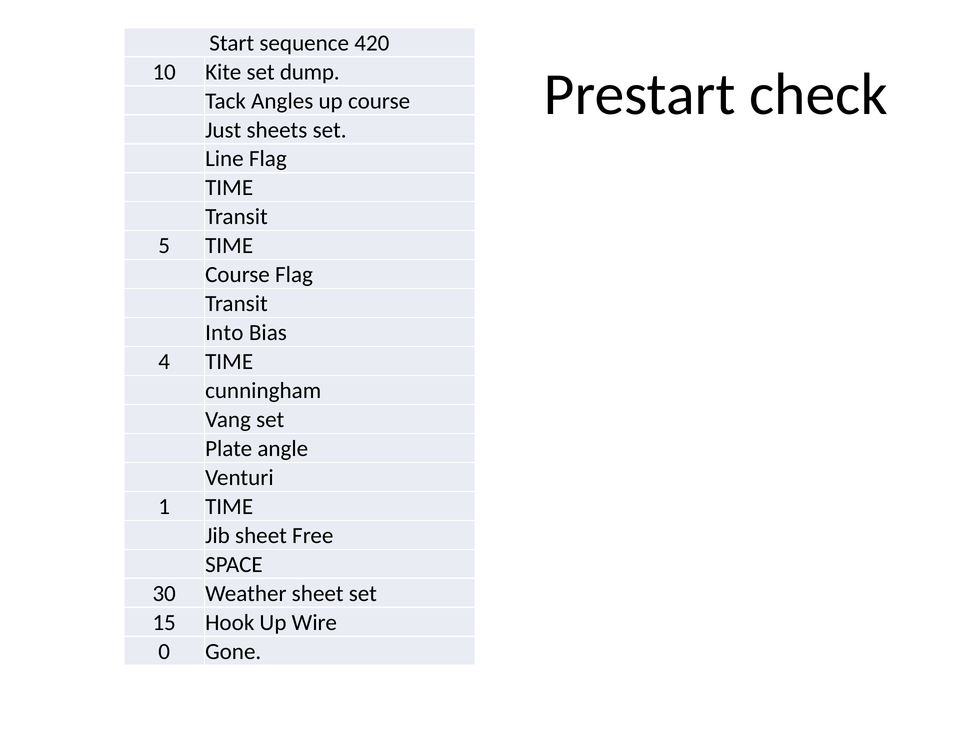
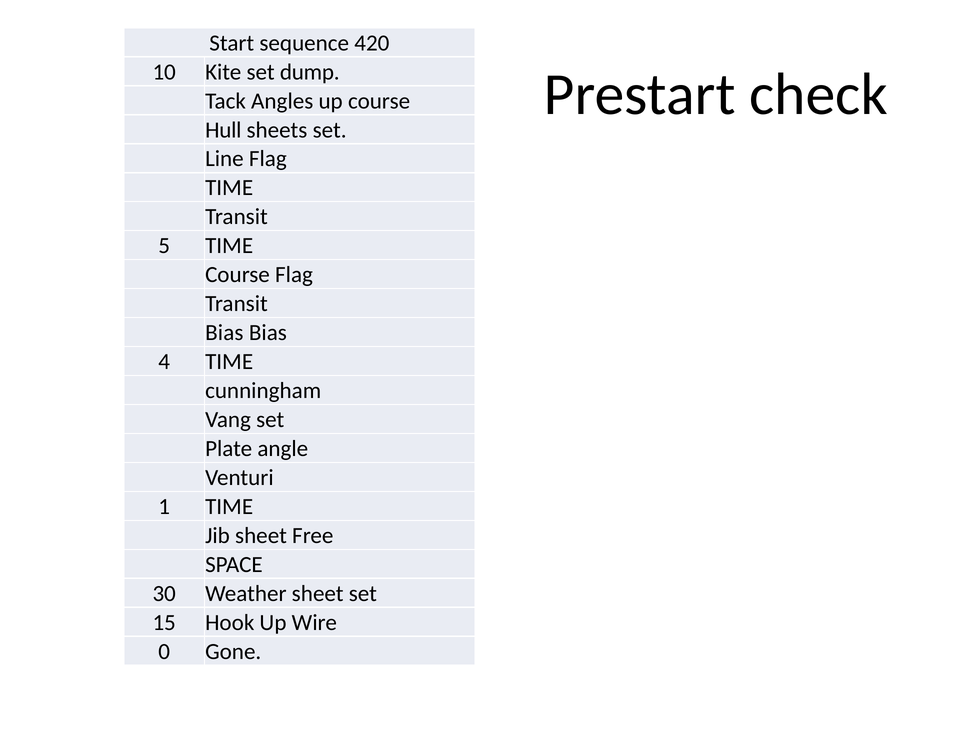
Just: Just -> Hull (223, 130)
Into: Into -> Bias (224, 333)
